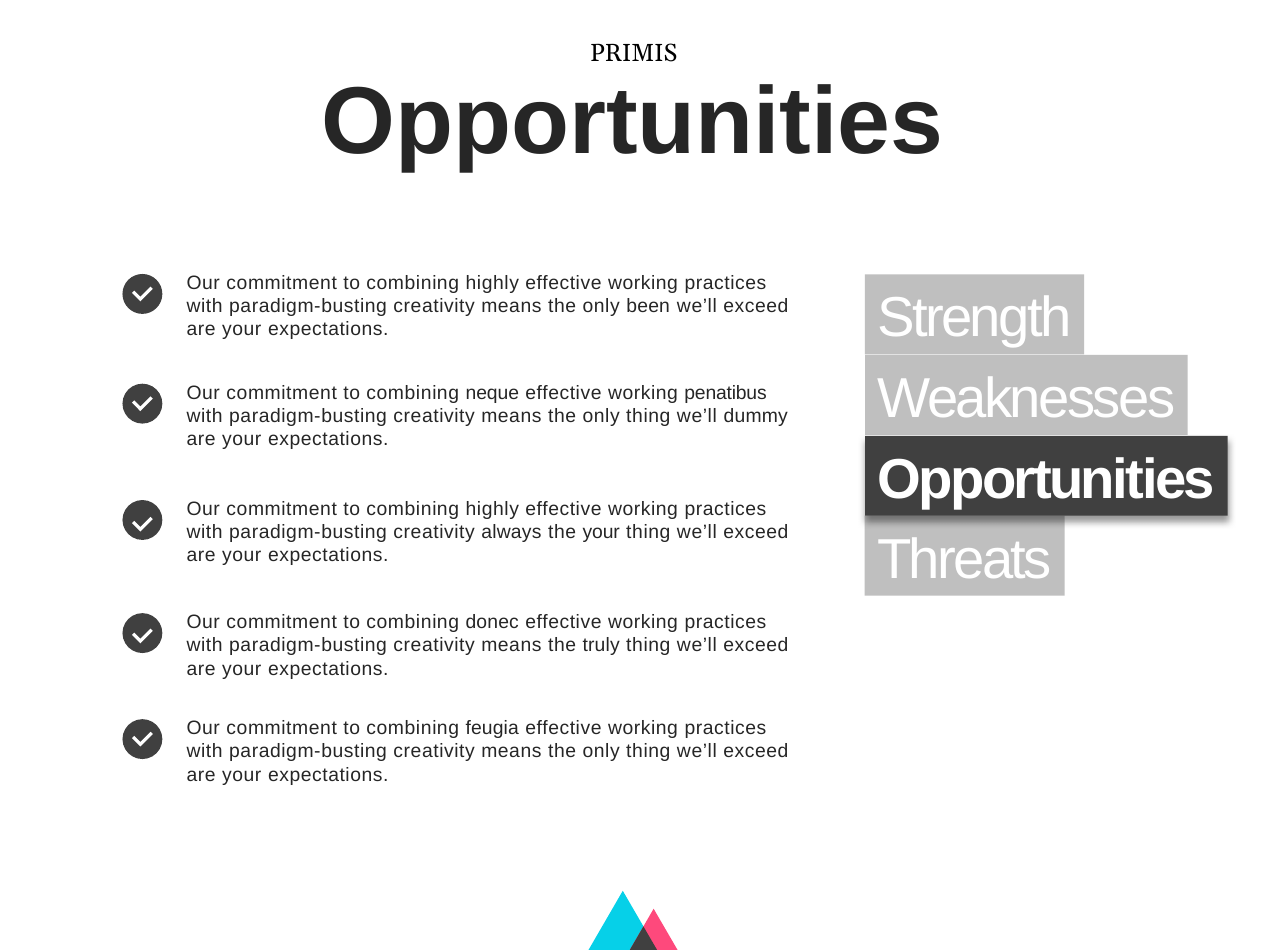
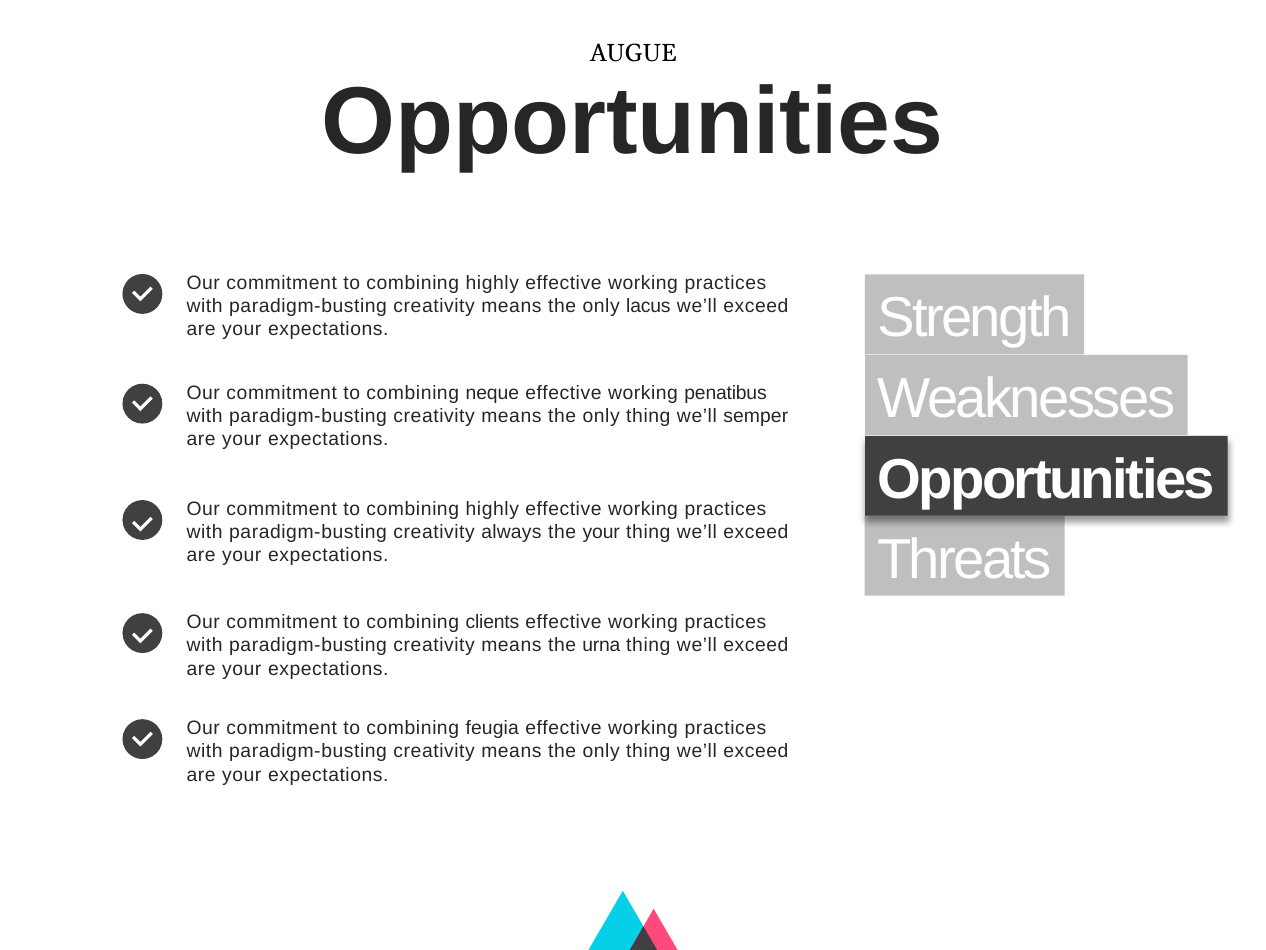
PRIMIS: PRIMIS -> AUGUE (634, 54)
been: been -> lacus (648, 306)
dummy: dummy -> semper (756, 416)
donec: donec -> clients (492, 622)
truly: truly -> urna (601, 645)
